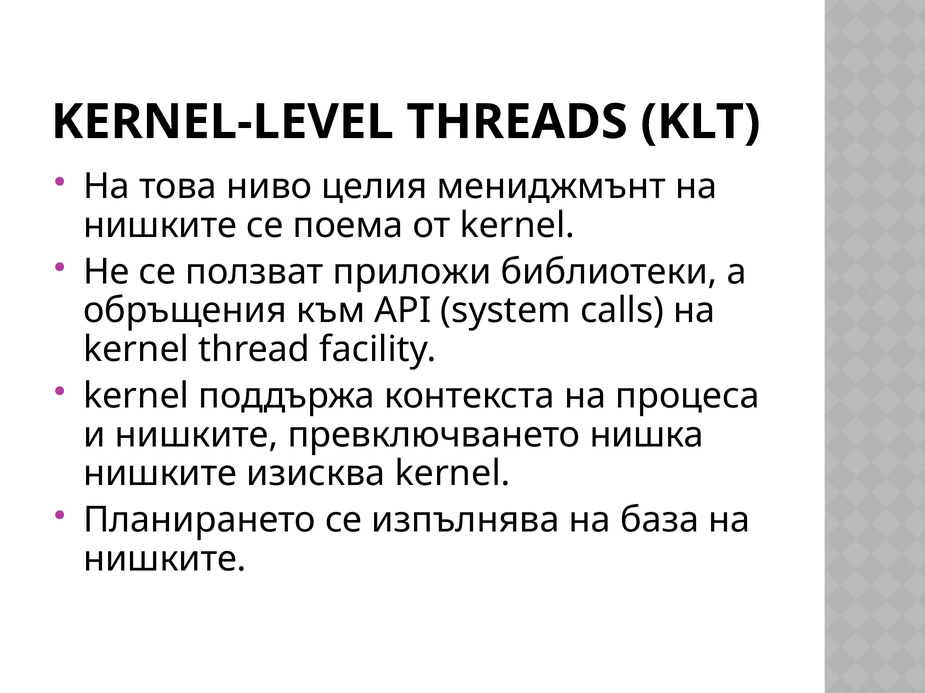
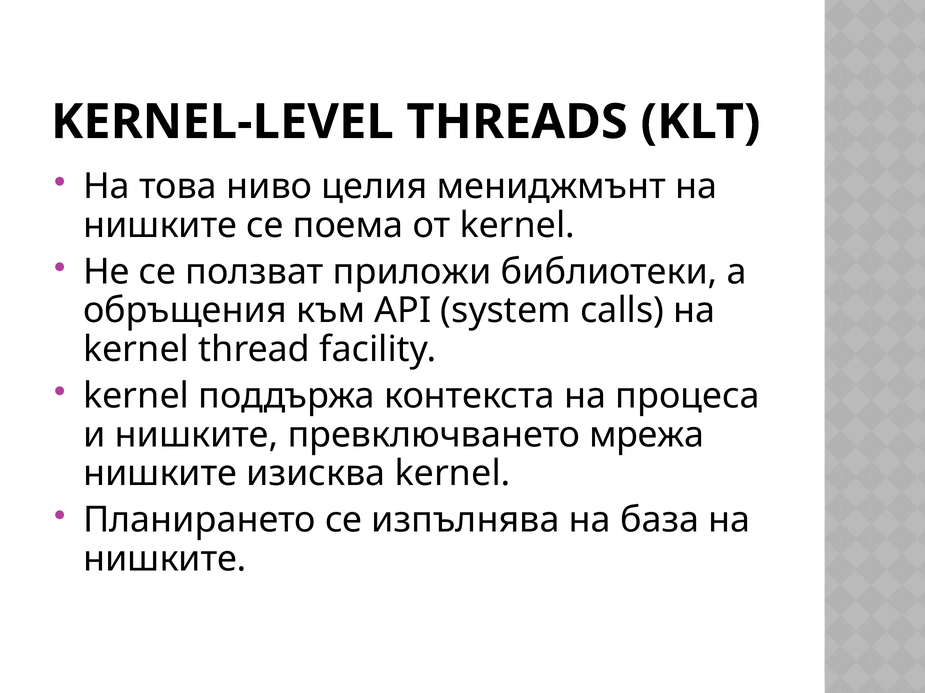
нишка: нишка -> мрежа (647, 435)
